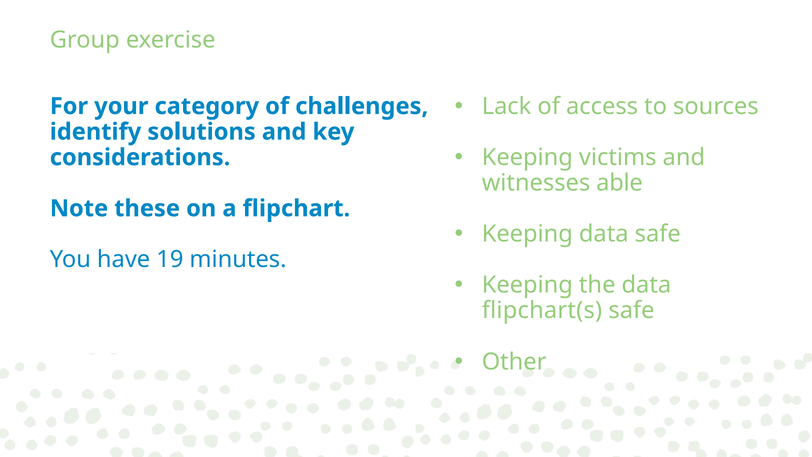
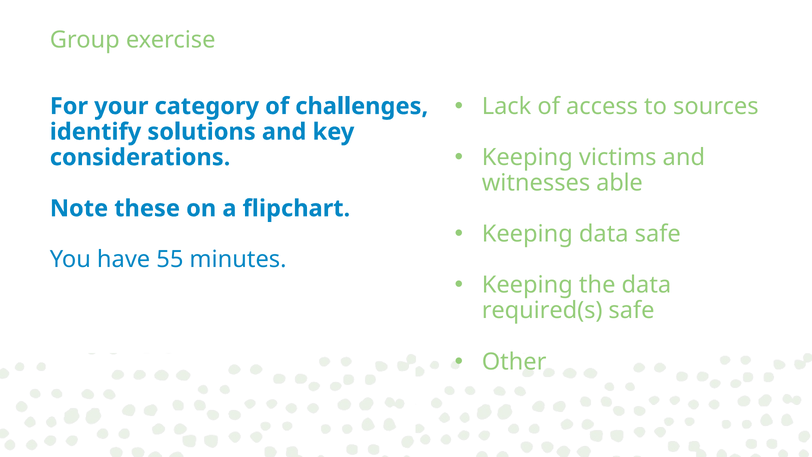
19: 19 -> 55 (170, 259)
flipchart(s: flipchart(s -> required(s (542, 310)
